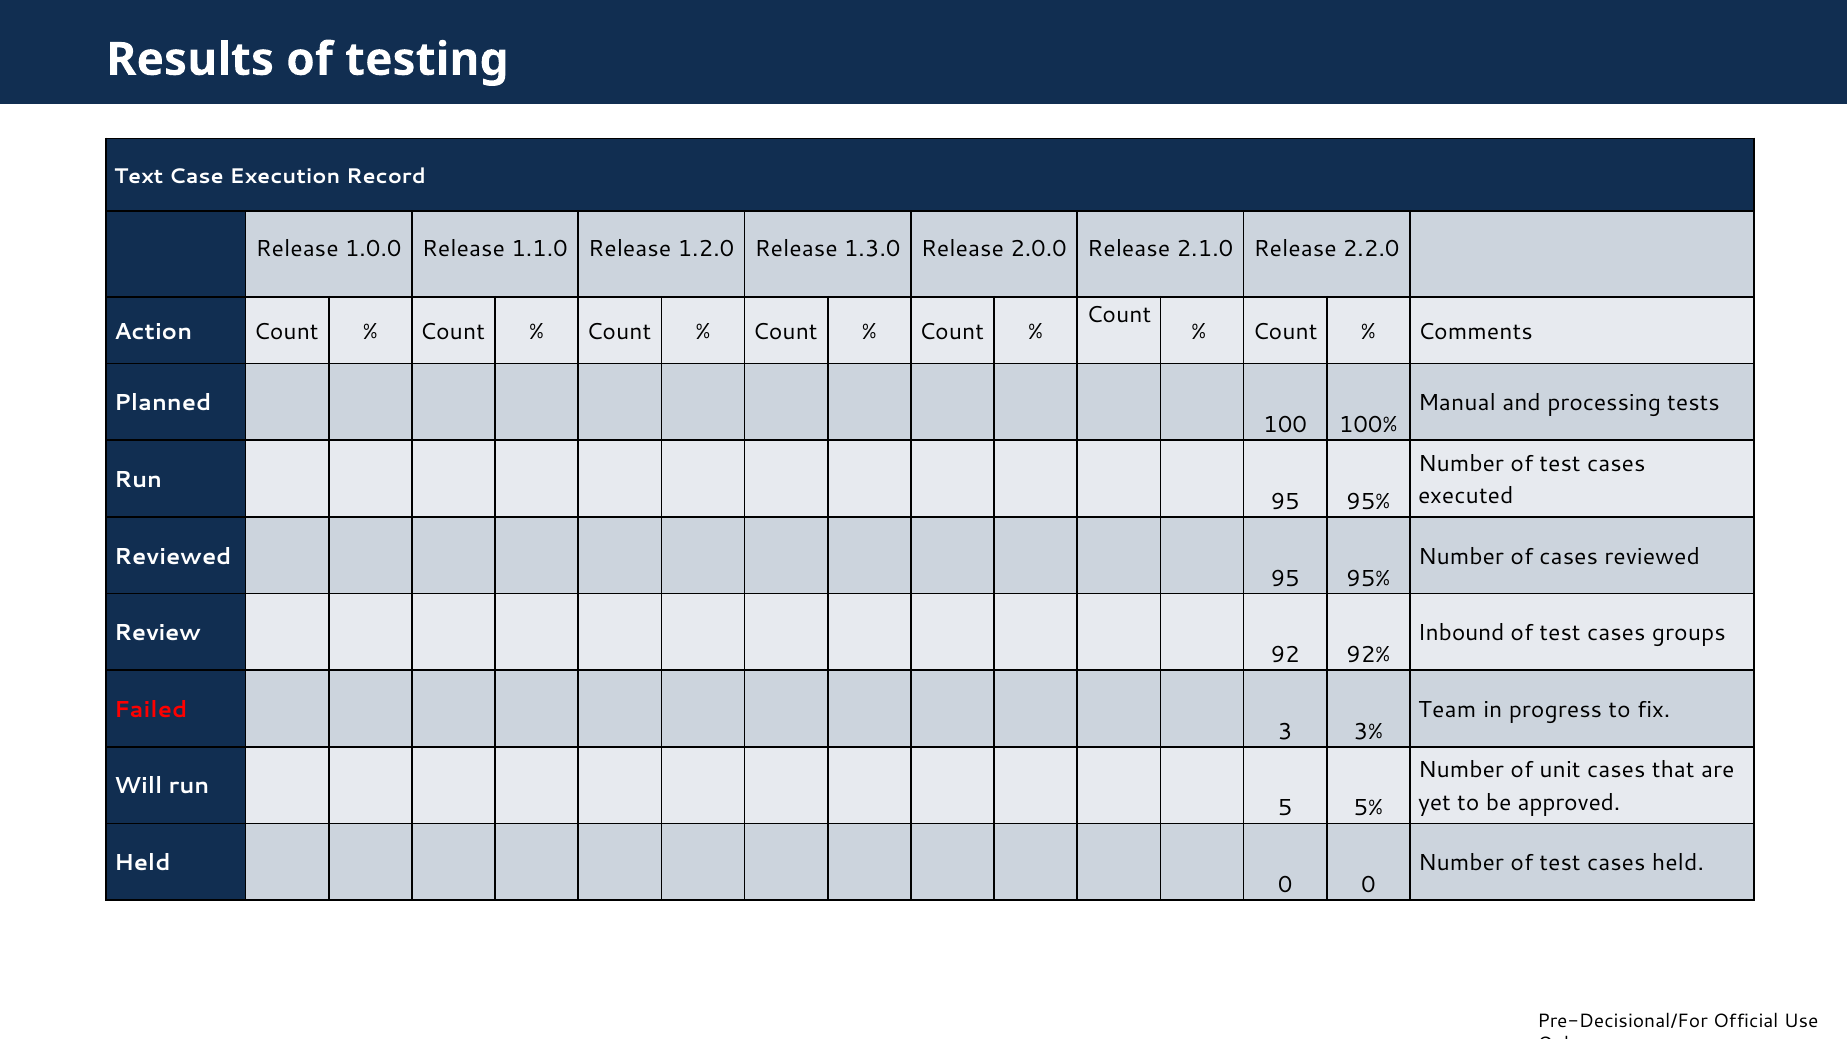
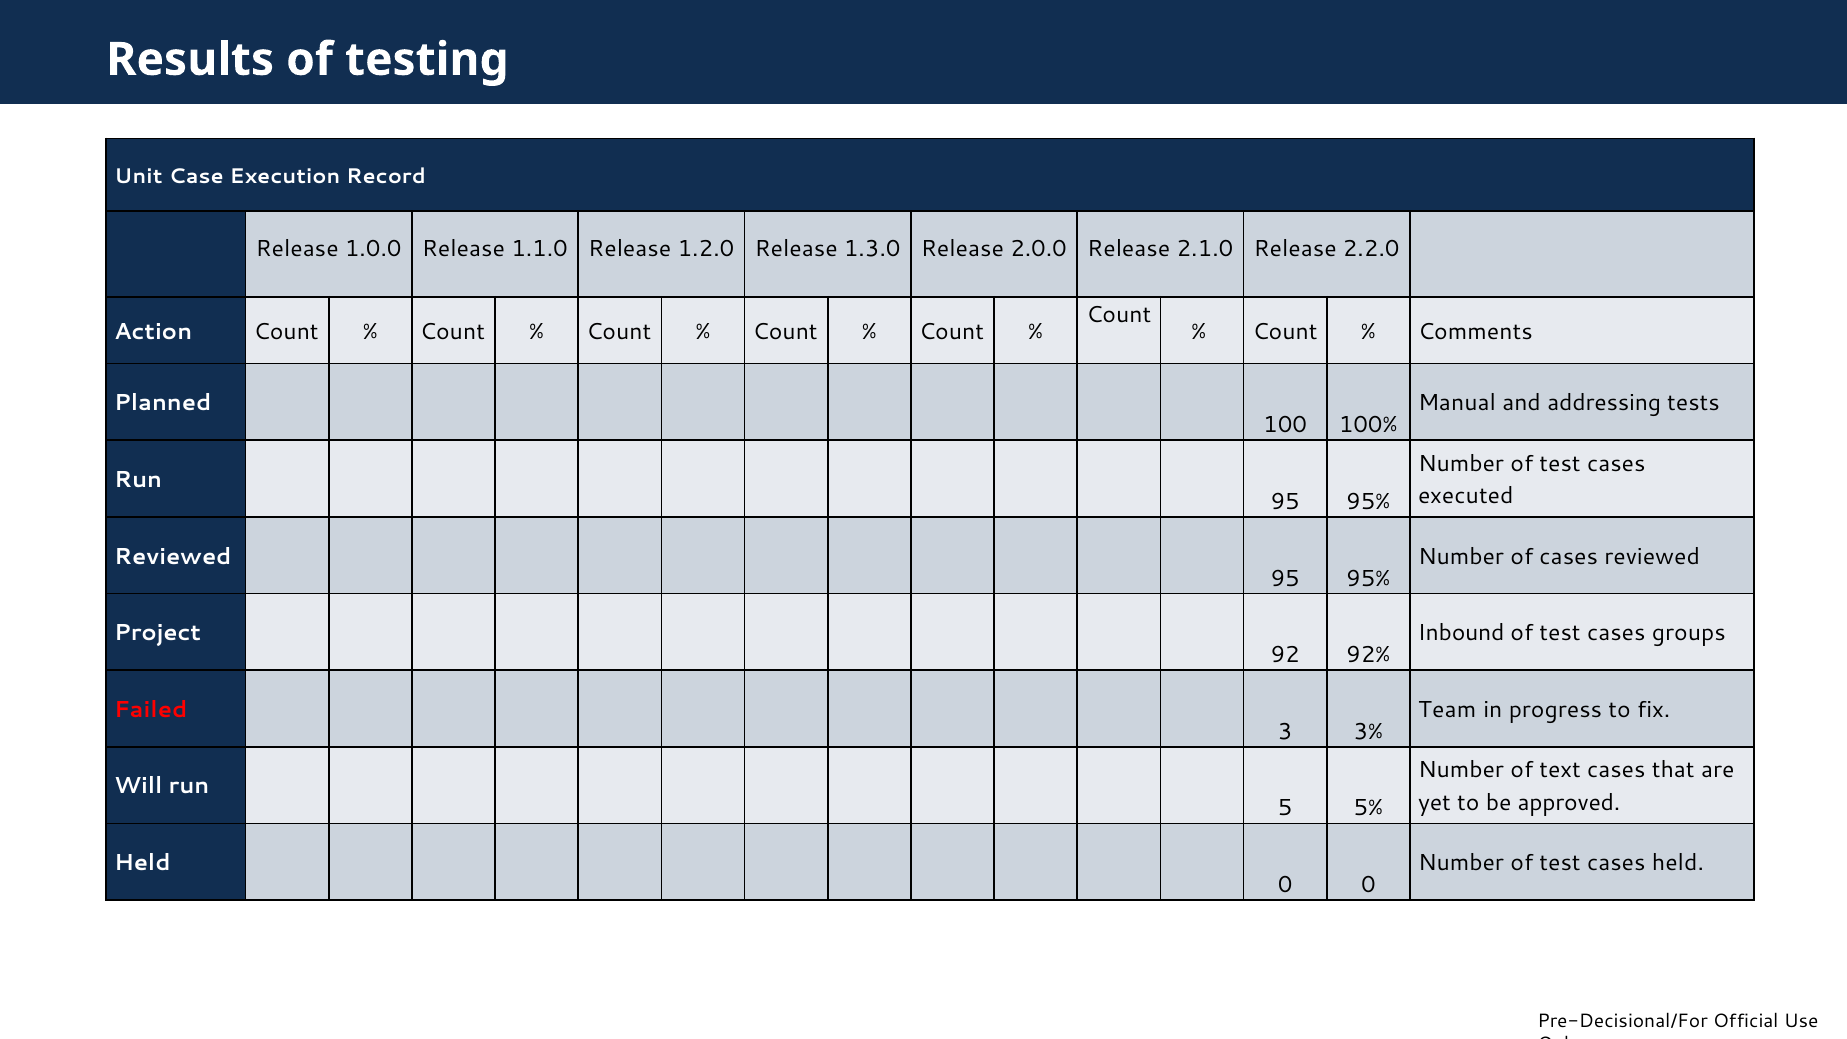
Text: Text -> Unit (138, 176)
processing: processing -> addressing (1604, 403)
Review: Review -> Project (157, 633)
unit: unit -> text (1560, 770)
